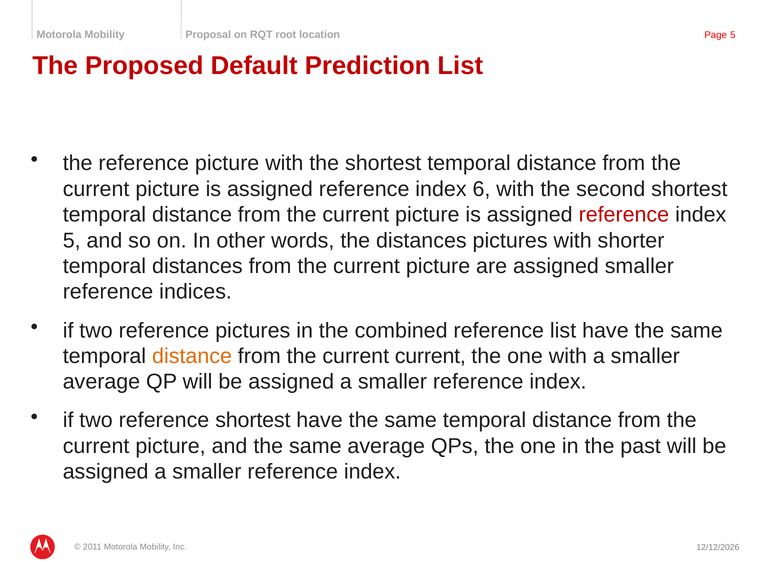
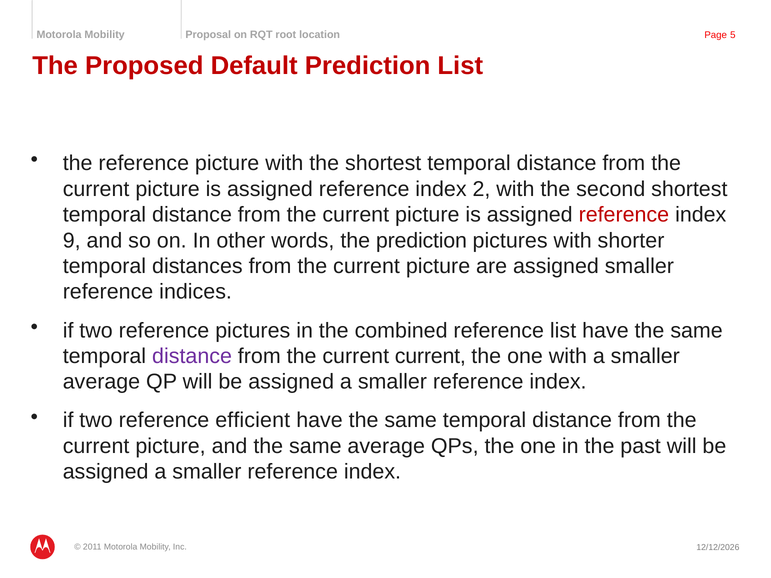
6: 6 -> 2 (481, 189)
5: 5 -> 9 (72, 241)
the distances: distances -> prediction (421, 241)
distance colour: orange -> purple (192, 356)
reference shortest: shortest -> efficient (253, 421)
